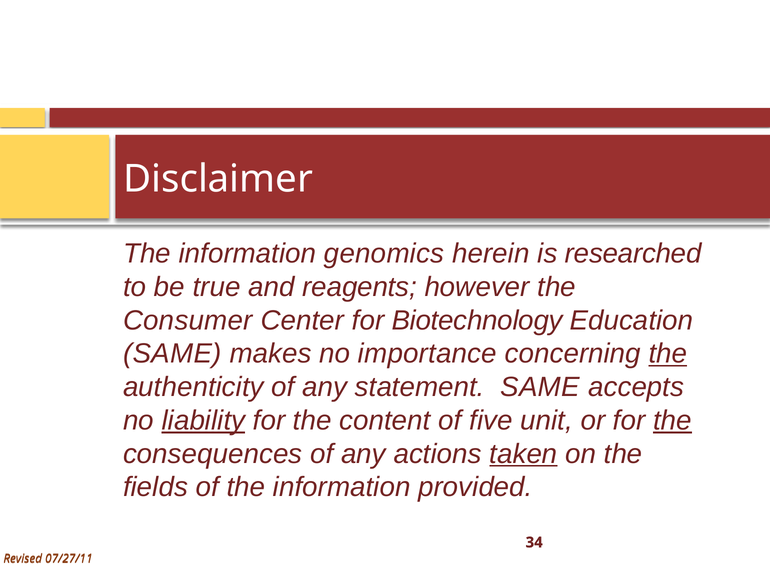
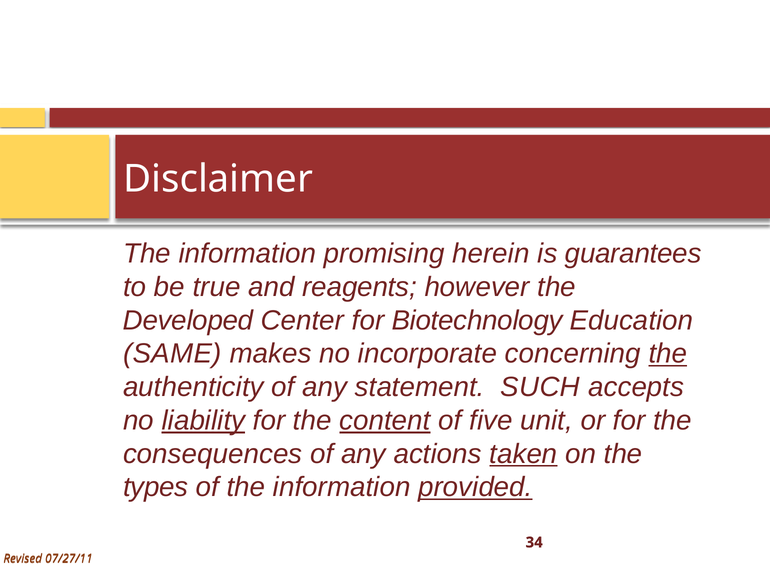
genomics: genomics -> promising (384, 253)
researched: researched -> guarantees (633, 253)
Consumer: Consumer -> Developed (188, 320)
importance: importance -> incorporate (427, 353)
statement SAME: SAME -> SUCH (540, 387)
content underline: none -> present (385, 420)
the underline: present -> none (673, 420)
fields: fields -> types (156, 487)
provided underline: none -> present (475, 487)
